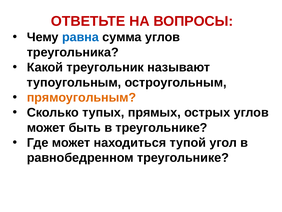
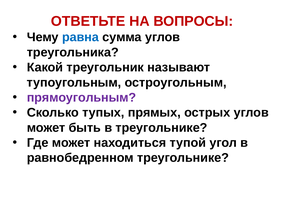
прямоугольным colour: orange -> purple (82, 97)
